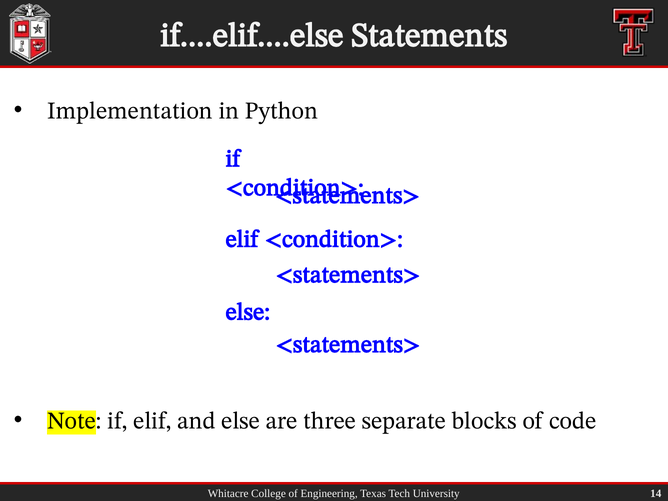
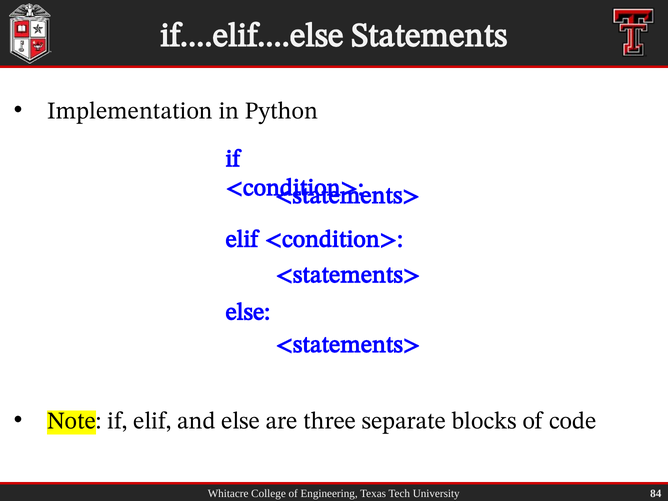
14: 14 -> 84 (656, 494)
